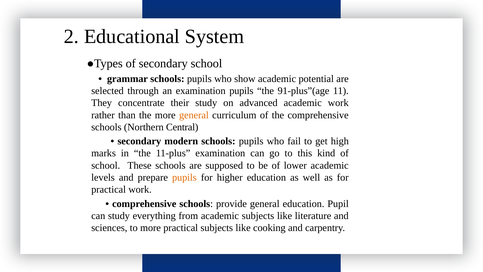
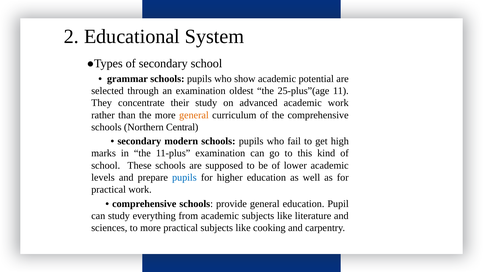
examination pupils: pupils -> oldest (241, 91)
91-plus”(age: 91-plus”(age -> 25-plus”(age (303, 91)
pupils colour: orange -> blue (184, 177)
